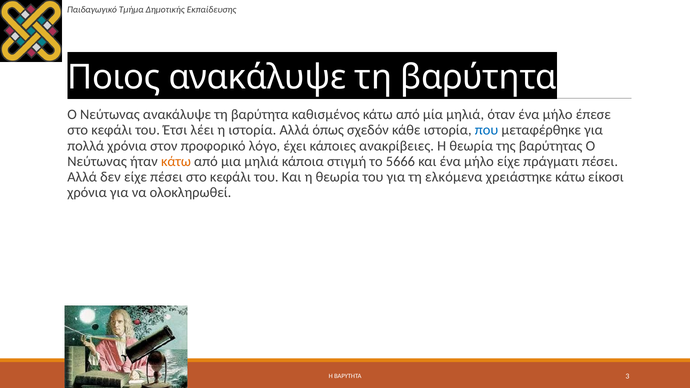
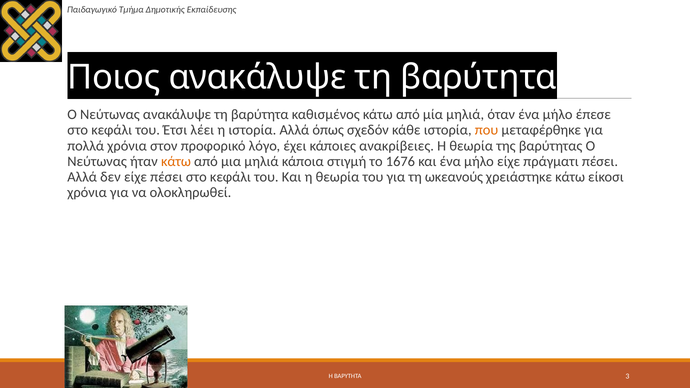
που colour: blue -> orange (486, 130)
5666: 5666 -> 1676 (400, 161)
ελκόμενα: ελκόμενα -> ωκεανούς (454, 177)
